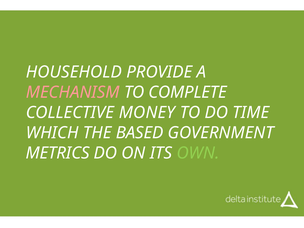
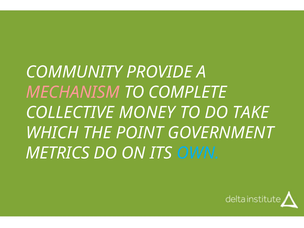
HOUSEHOLD: HOUSEHOLD -> COMMUNITY (74, 72)
TIME: TIME -> TAKE (251, 113)
BASED: BASED -> POINT (140, 133)
OWN colour: light green -> light blue (198, 153)
